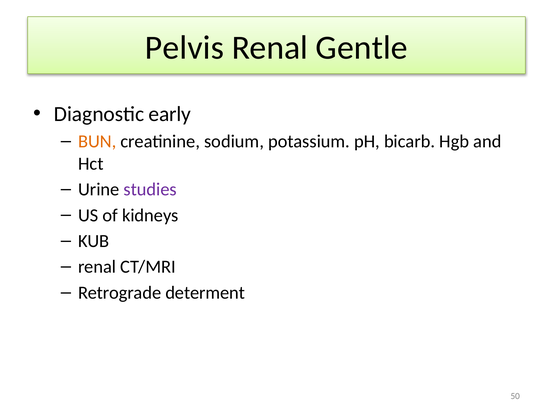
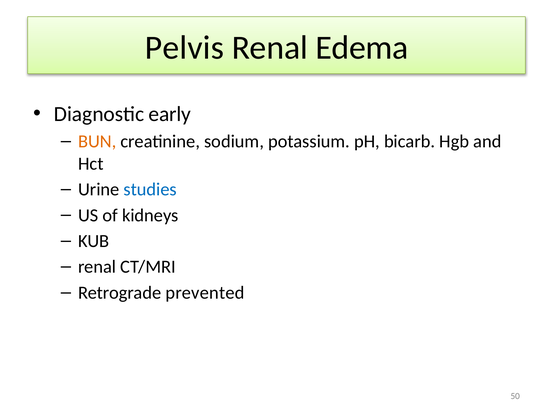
Gentle: Gentle -> Edema (362, 48)
studies colour: purple -> blue (150, 189)
determent: determent -> prevented (205, 293)
